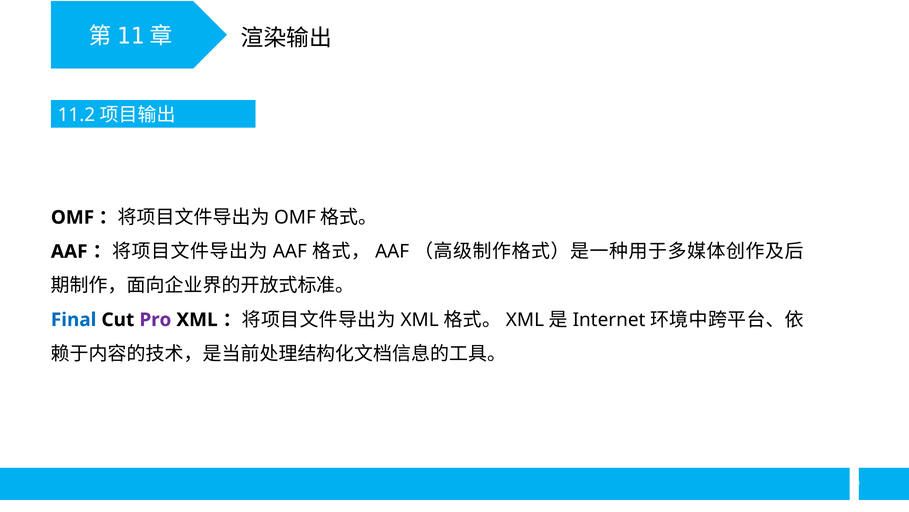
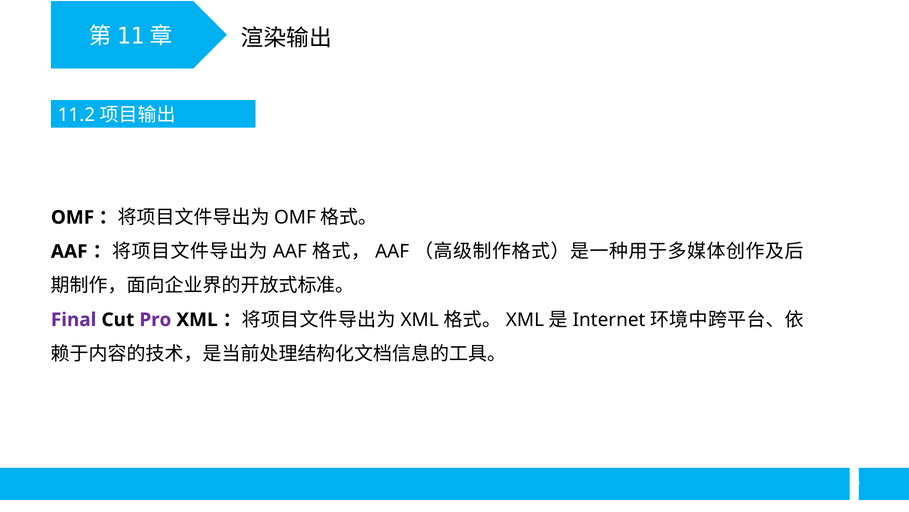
Final colour: blue -> purple (74, 319)
